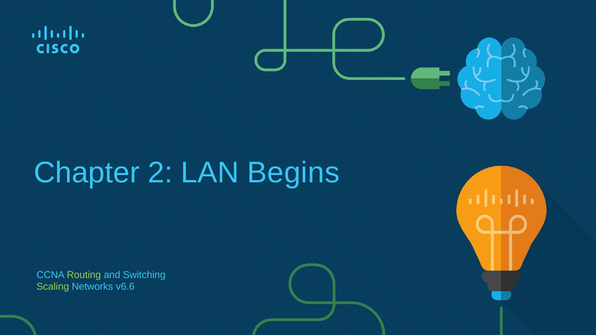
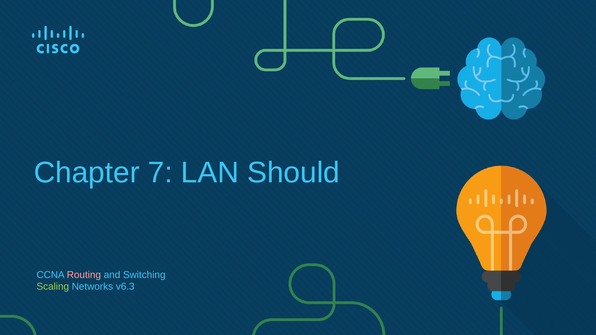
2: 2 -> 7 (160, 173)
Begins: Begins -> Should (294, 173)
Routing colour: light green -> pink (84, 275)
v6.6: v6.6 -> v6.3 (125, 287)
